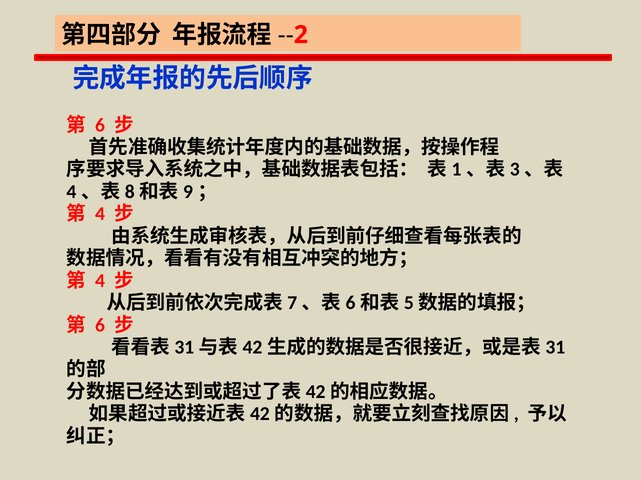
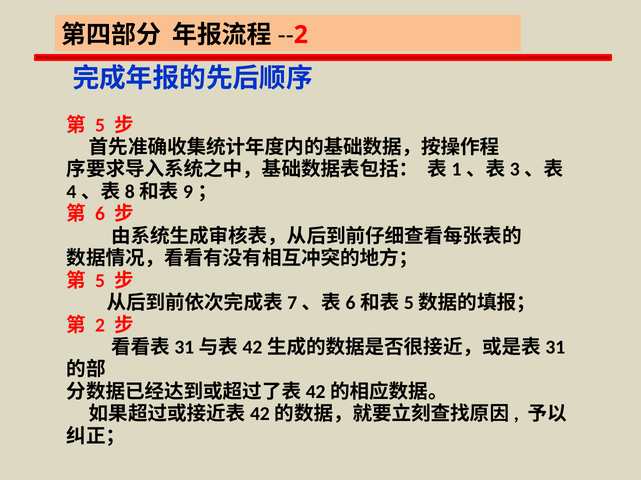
6: 6 -> 5 (100, 125)
4: 4 -> 6 (100, 214)
4: 4 -> 5 (100, 281)
6: 6 -> 2 (100, 326)
